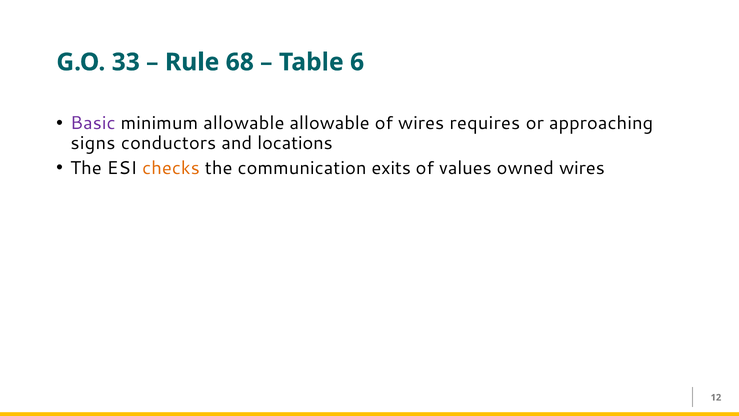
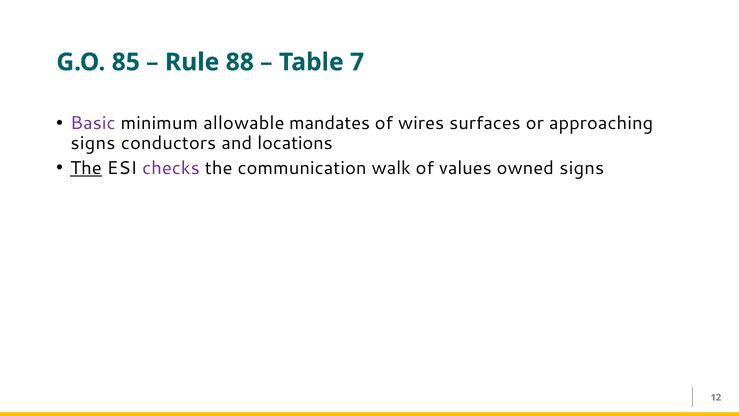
33: 33 -> 85 (126, 62)
68: 68 -> 88 (240, 62)
6: 6 -> 7 (357, 62)
allowable allowable: allowable -> mandates (330, 123)
requires: requires -> surfaces (485, 123)
The underline: none -> present (86, 168)
checks colour: orange -> purple (171, 168)
exits: exits -> walk (391, 168)
owned wires: wires -> signs (582, 168)
